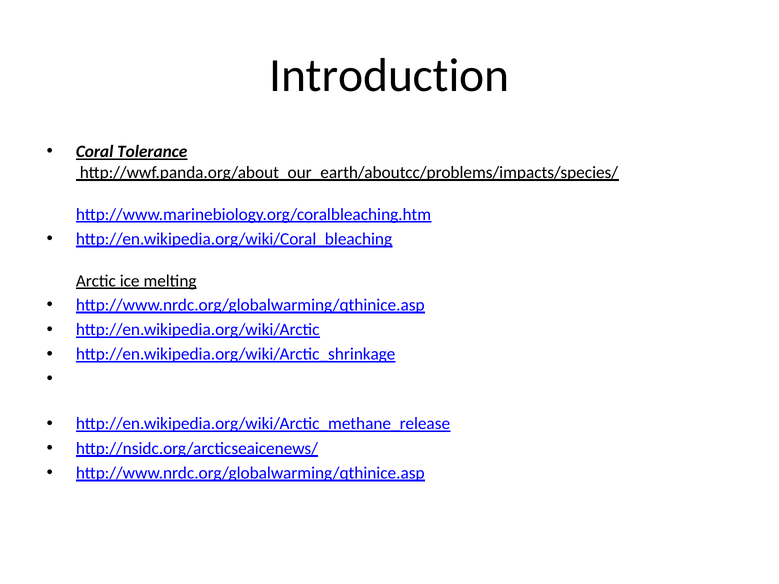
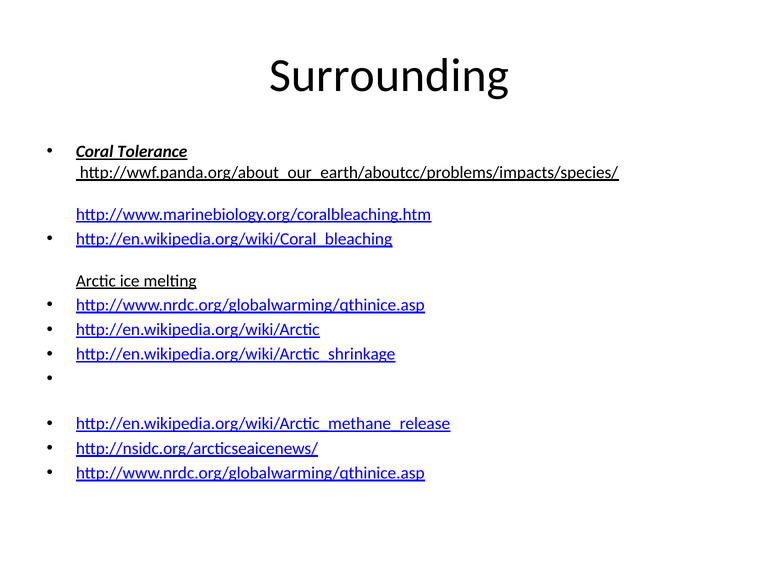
Introduction: Introduction -> Surrounding (389, 75)
